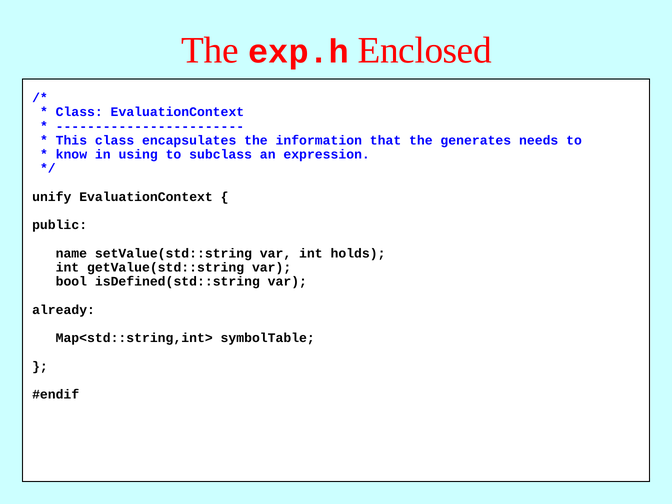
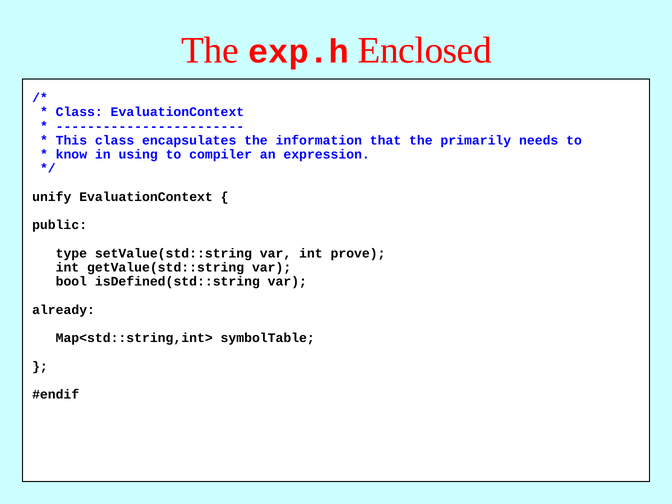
generates: generates -> primarily (476, 140)
to subclass: subclass -> compiler (221, 155)
name: name -> type (71, 253)
holds: holds -> prove (358, 253)
